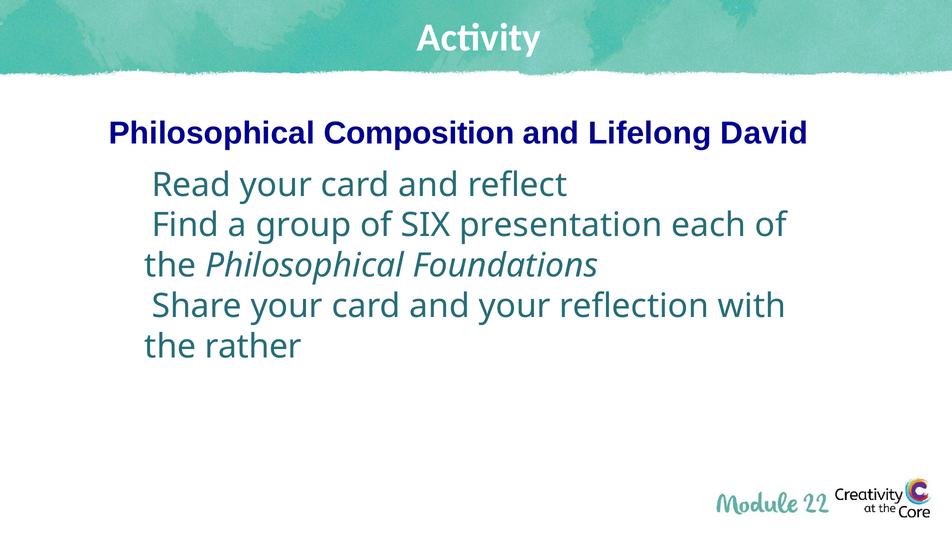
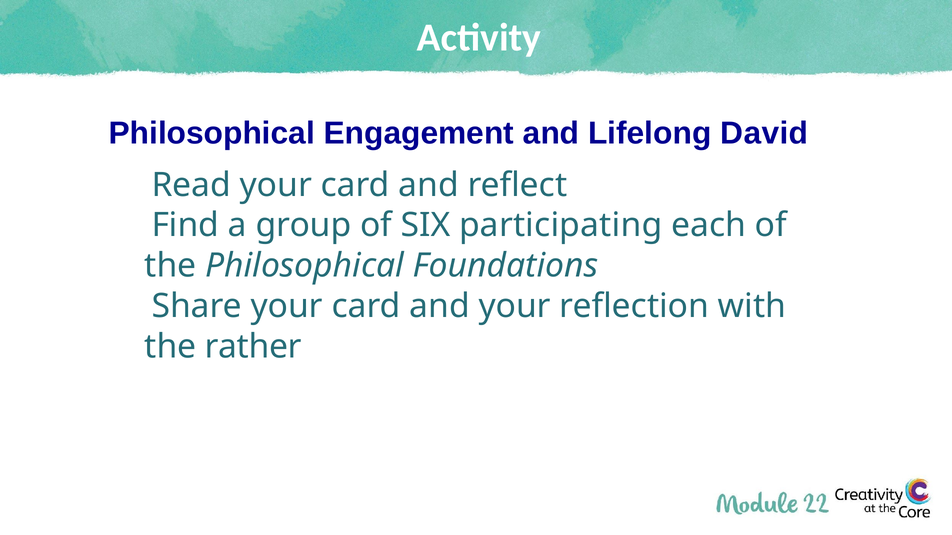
Composition: Composition -> Engagement (419, 134)
presentation: presentation -> participating (561, 226)
